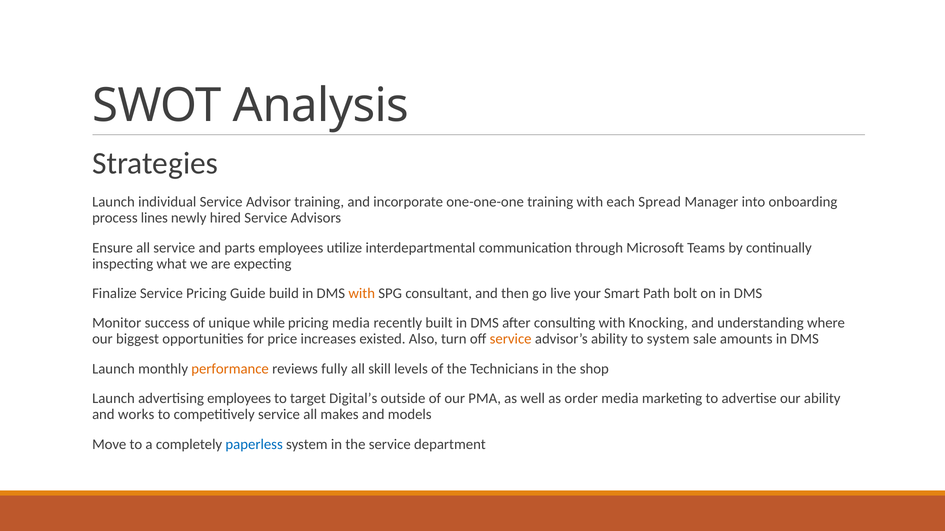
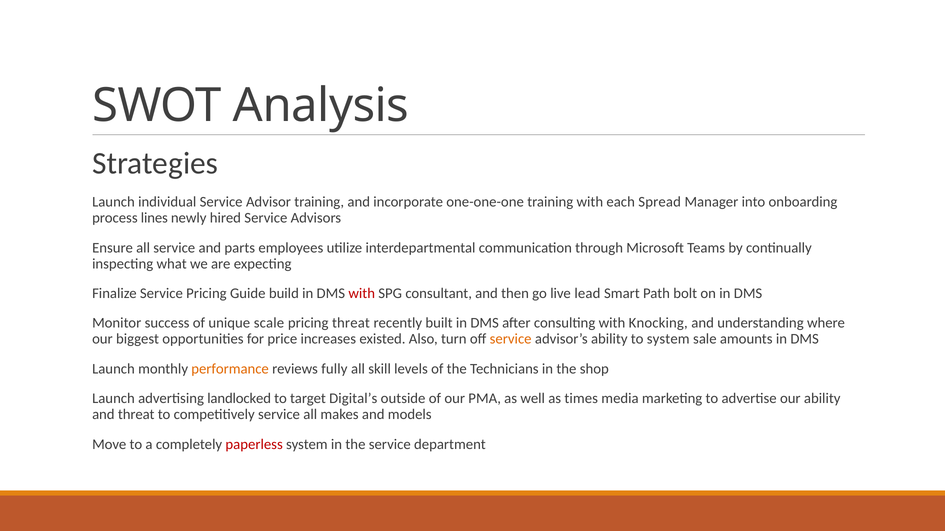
with colour: orange -> red (362, 294)
your: your -> lead (587, 294)
while: while -> scale (269, 323)
pricing media: media -> threat (351, 323)
advertising employees: employees -> landlocked (239, 399)
order: order -> times (581, 399)
and works: works -> threat (136, 415)
paperless colour: blue -> red (254, 445)
